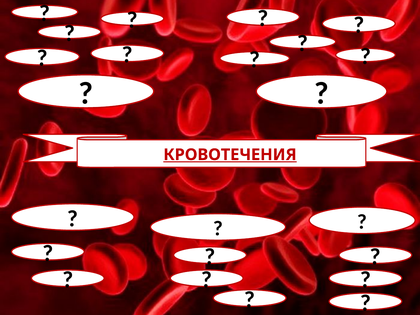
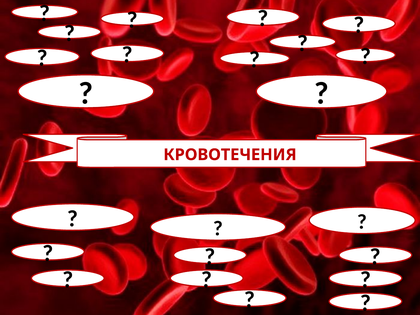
КРОВОТЕЧЕНИЯ underline: present -> none (230, 155)
